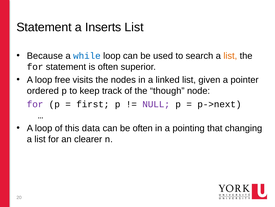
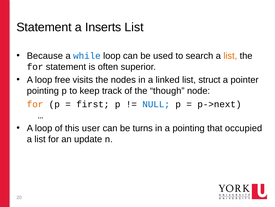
given: given -> struct (209, 79)
ordered: ordered -> pointing (43, 90)
for colour: purple -> orange (35, 104)
NULL colour: purple -> blue (156, 104)
data: data -> user (91, 128)
be often: often -> turns (143, 128)
changing: changing -> occupied (244, 128)
clearer: clearer -> update (88, 139)
